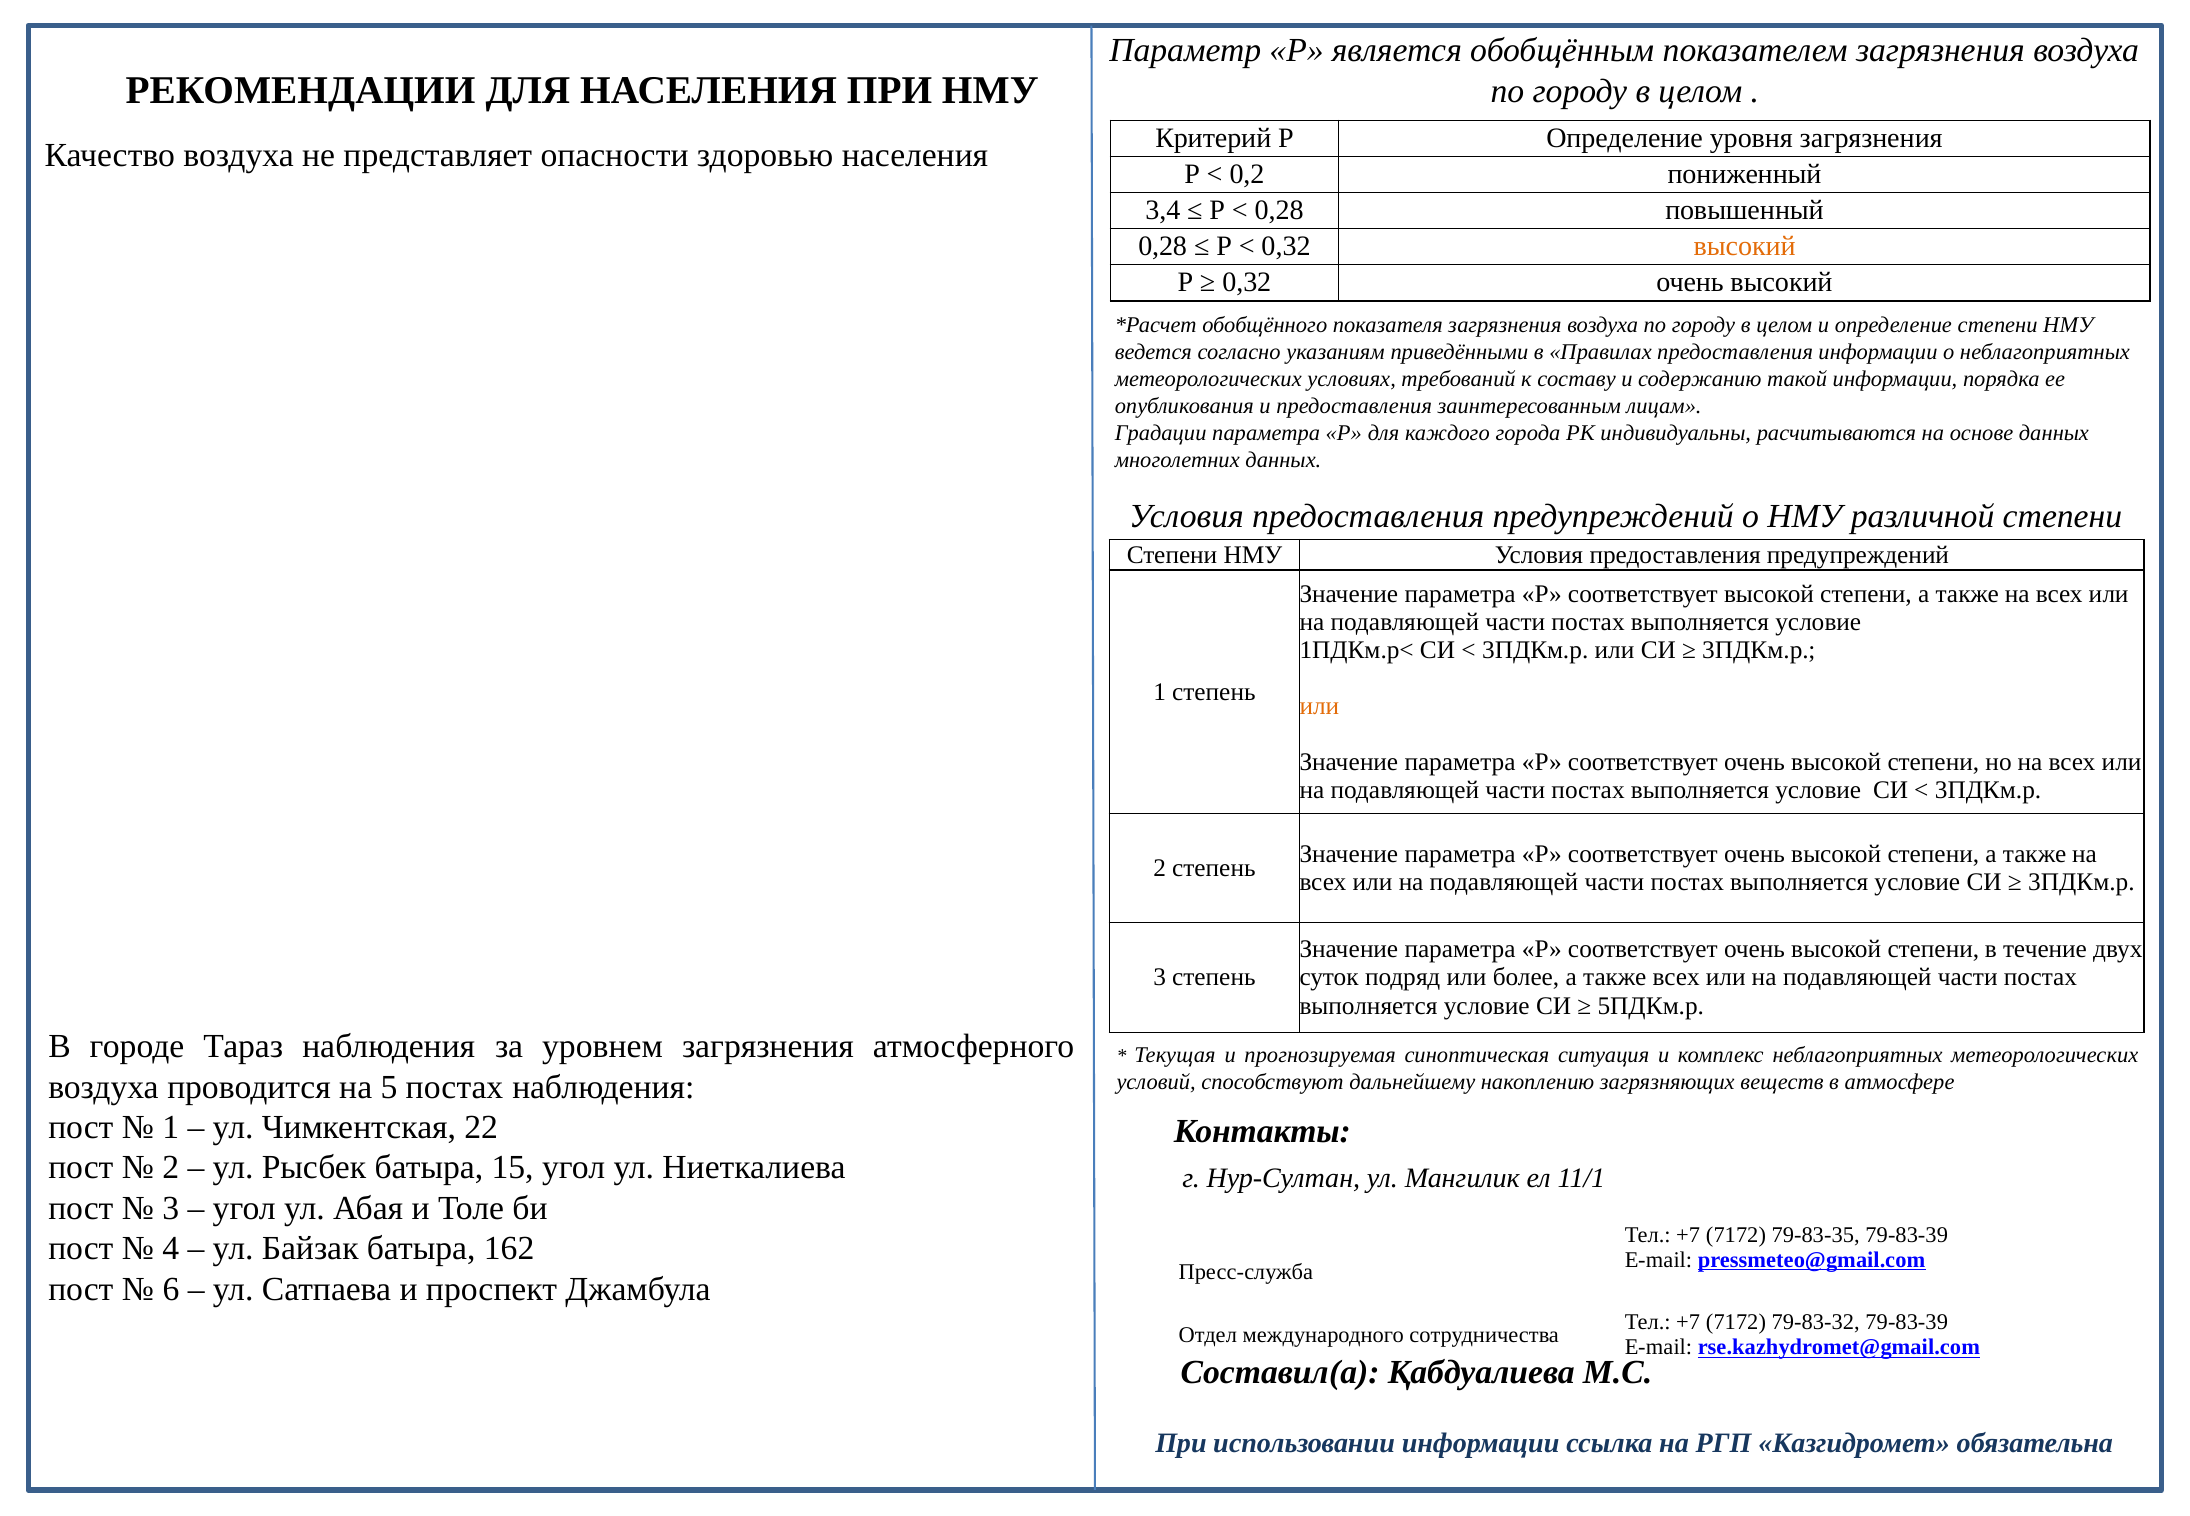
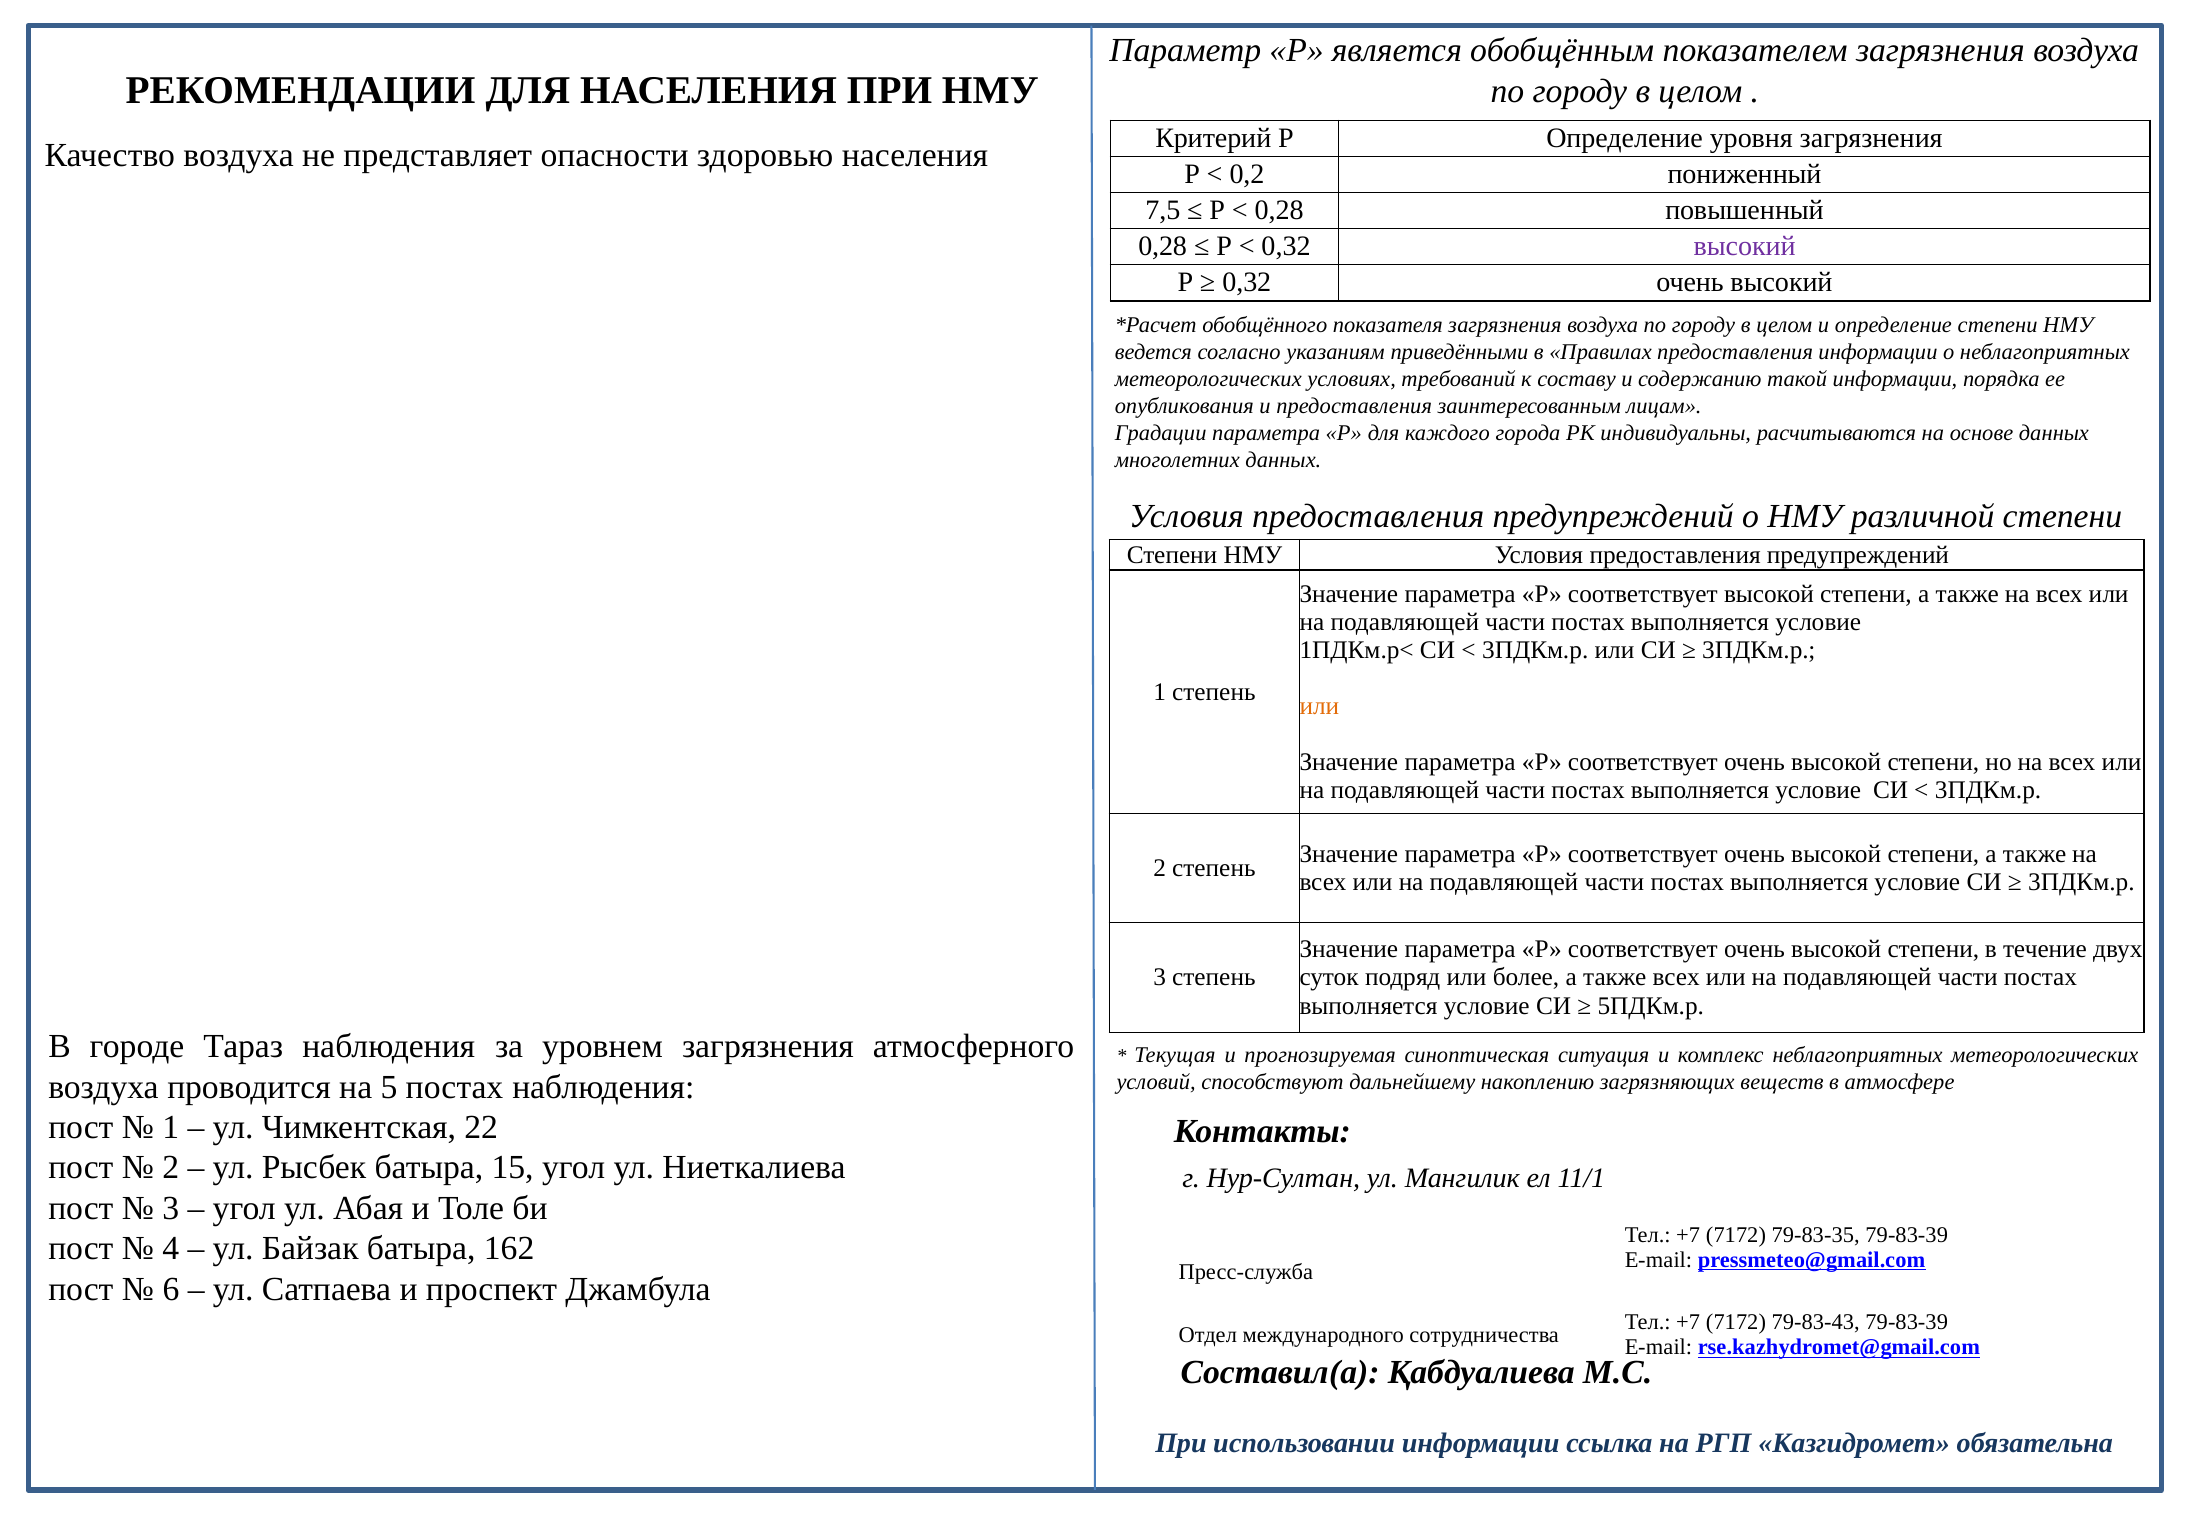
3,4: 3,4 -> 7,5 (1163, 210)
высокий colour: orange -> purple (1745, 246)
79-83-32: 79-83-32 -> 79-83-43 (1816, 1323)
